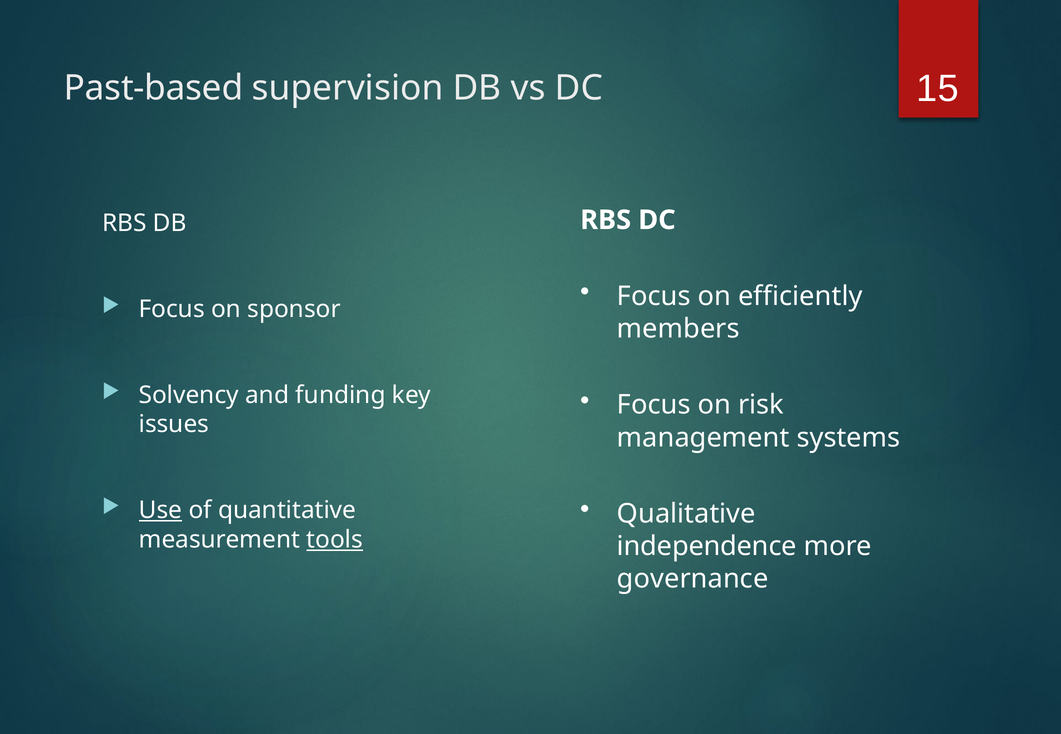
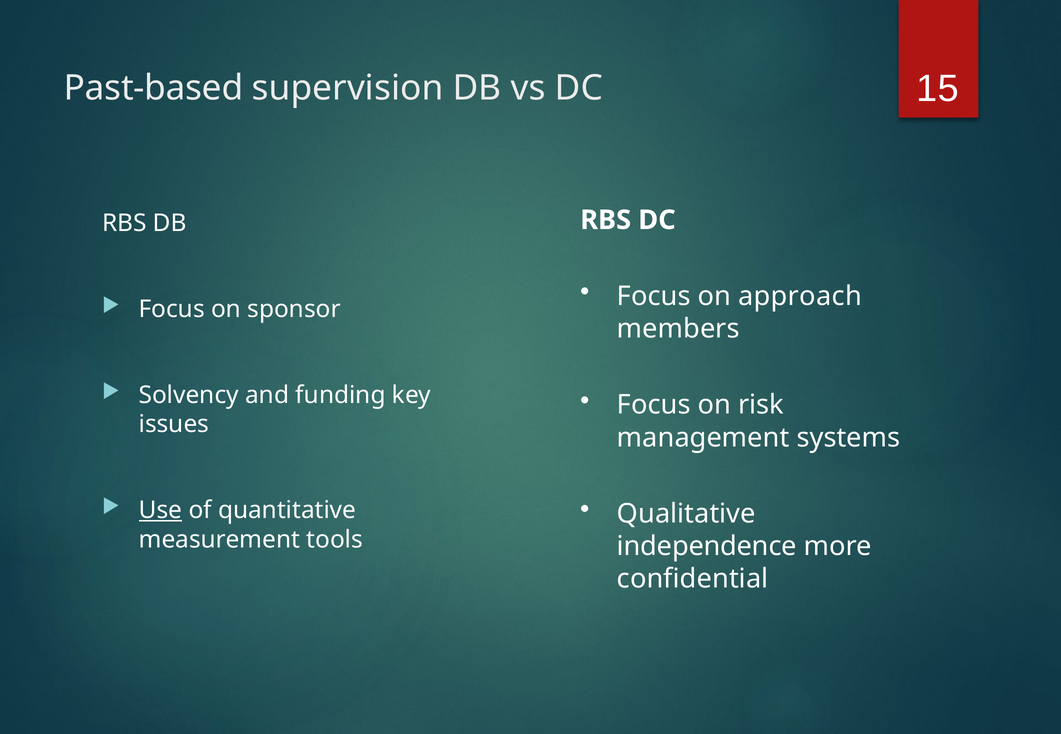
efficiently: efficiently -> approach (800, 296)
tools underline: present -> none (335, 540)
governance: governance -> confidential (693, 579)
